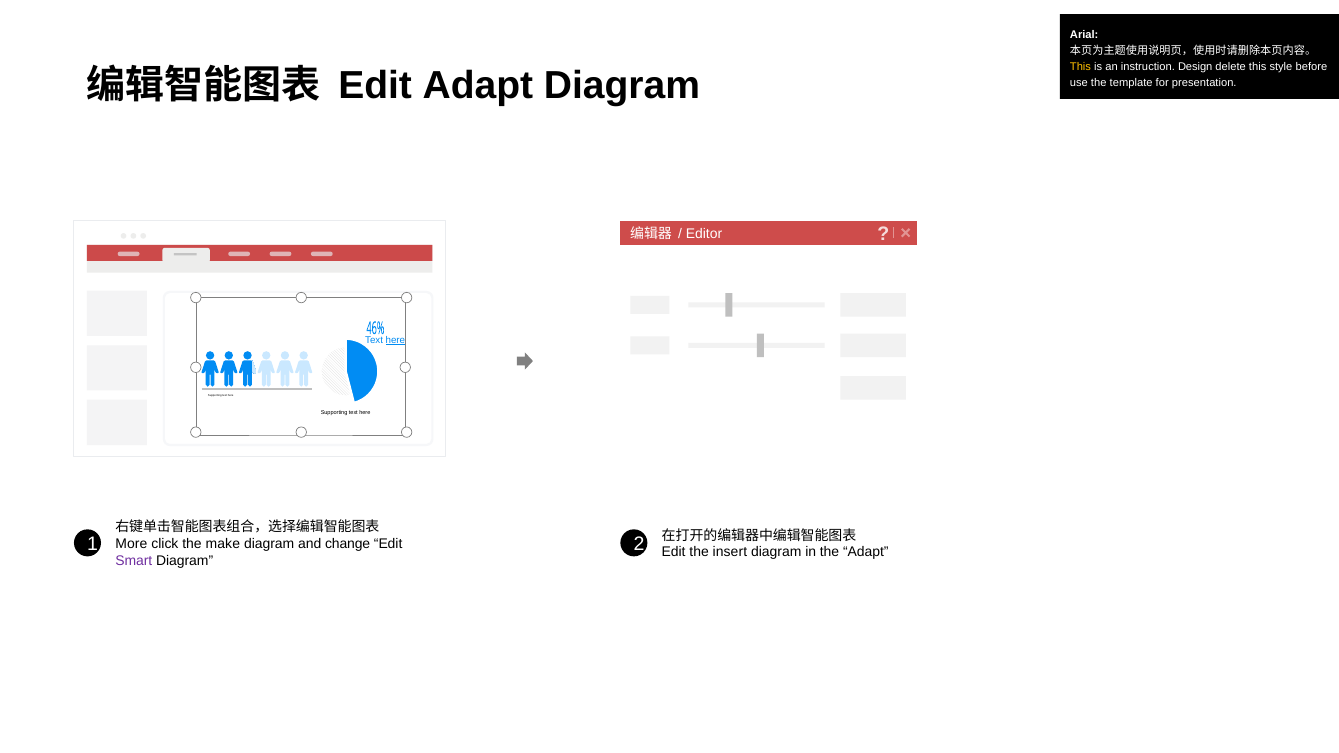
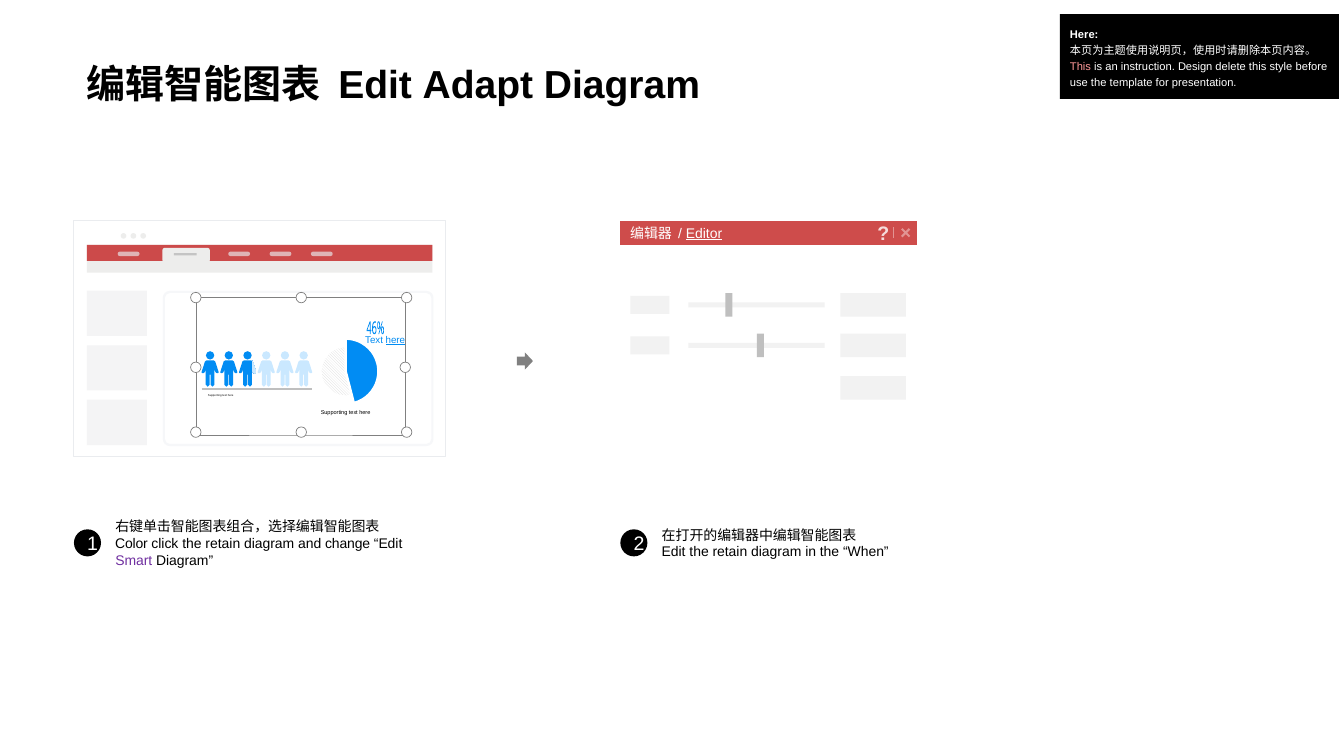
Arial: Arial -> Here (1084, 35)
This colour: yellow -> pink (1081, 67)
Editor underline: none -> present (704, 234)
More: More -> Color (131, 544)
click the make: make -> retain (223, 544)
Edit the insert: insert -> retain (730, 552)
the Adapt: Adapt -> When (866, 552)
